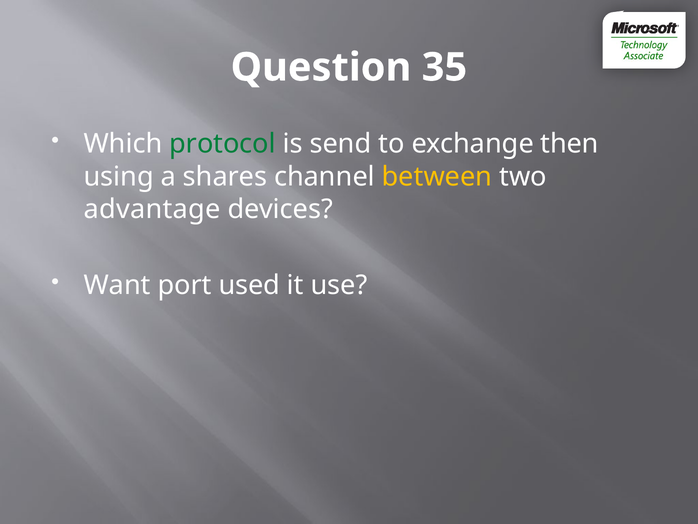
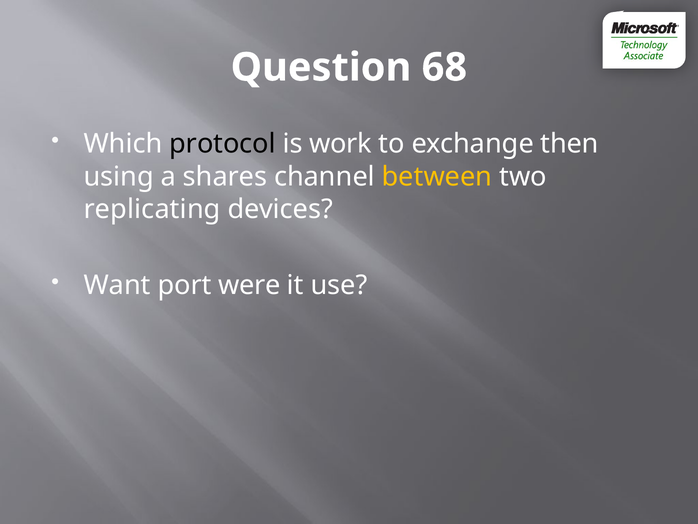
35: 35 -> 68 (444, 67)
protocol colour: green -> black (223, 144)
send: send -> work (341, 144)
advantage: advantage -> replicating (152, 209)
used: used -> were (249, 285)
